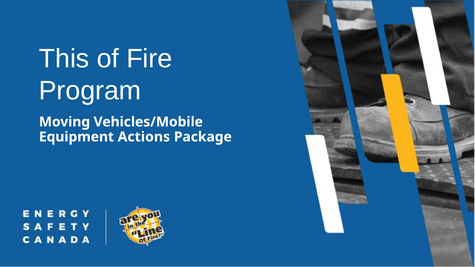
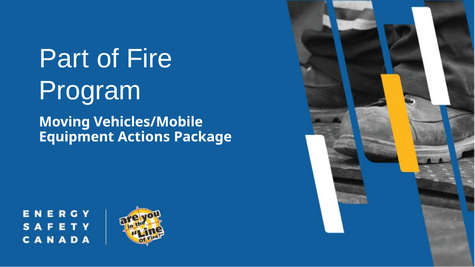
This: This -> Part (64, 59)
